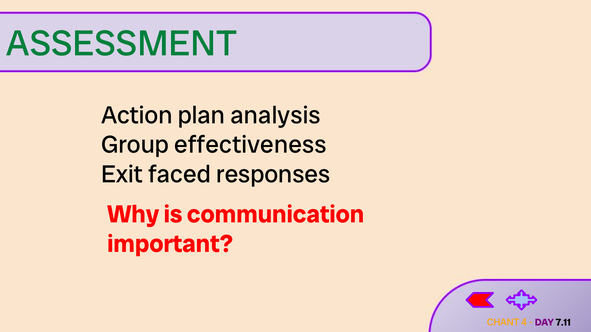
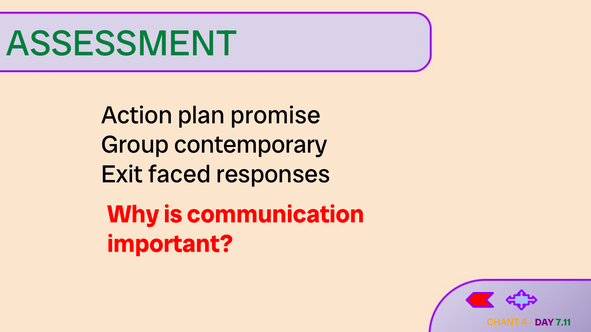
analysis: analysis -> promise (276, 115)
effectiveness: effectiveness -> contemporary (251, 145)
7.11 colour: black -> green (563, 323)
